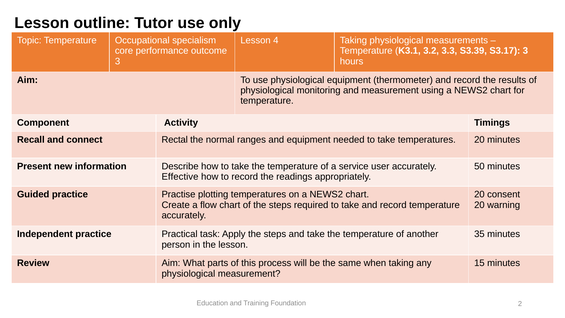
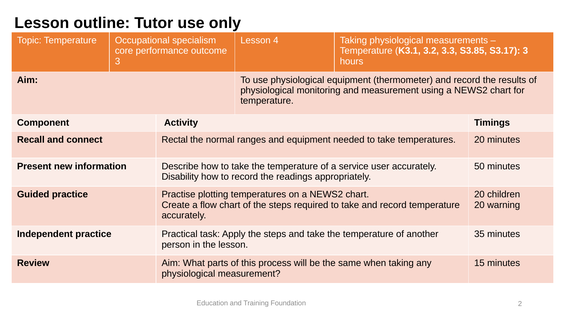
S3.39: S3.39 -> S3.85 (473, 51)
Effective: Effective -> Disability (180, 177)
consent: consent -> children (504, 194)
